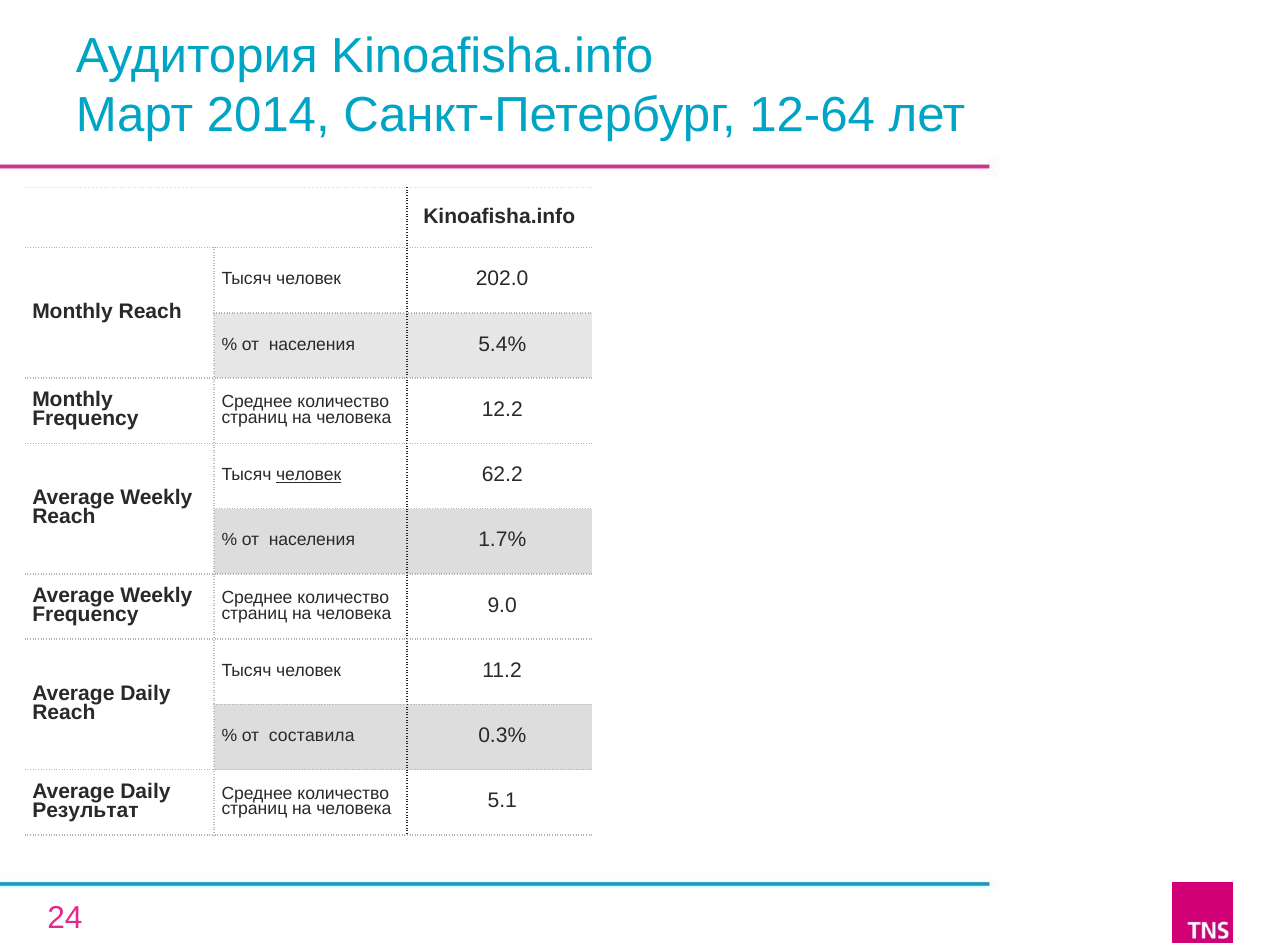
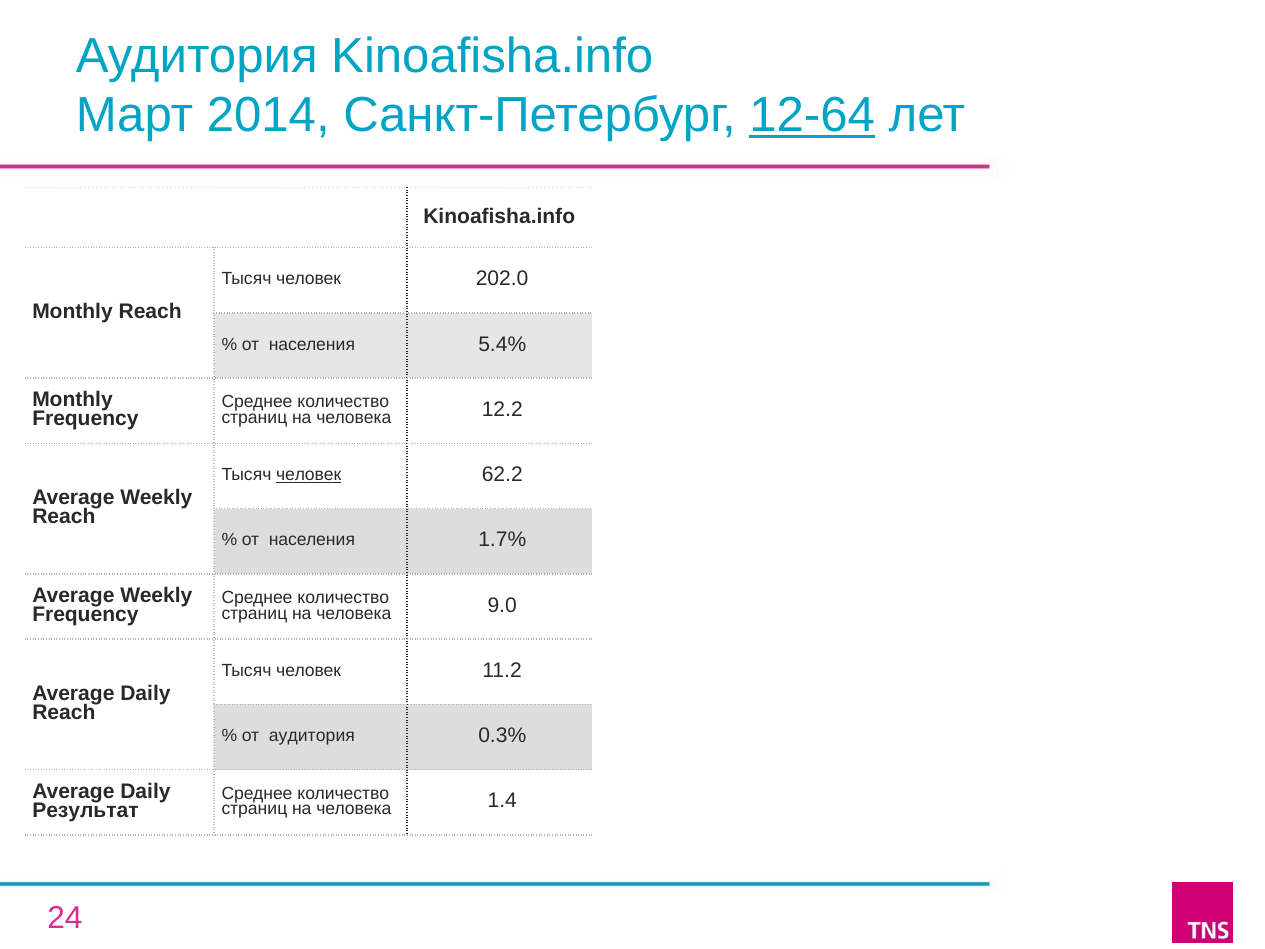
12-64 underline: none -> present (812, 115)
от составила: составила -> аудитория (312, 736)
5.1: 5.1 -> 1.4 (502, 801)
